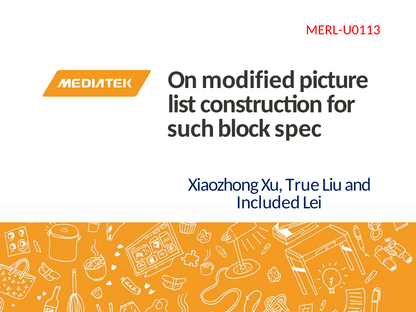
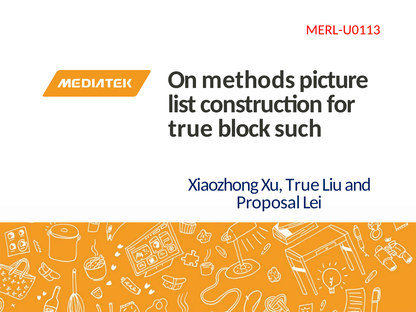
modified: modified -> methods (248, 80)
such: such -> true (191, 129)
spec: spec -> such (298, 129)
Included: Included -> Proposal (268, 202)
